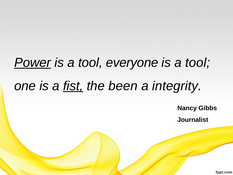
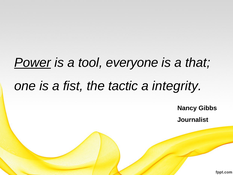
tool: tool -> that (198, 63)
fist underline: present -> none (73, 86)
been: been -> tactic (123, 86)
